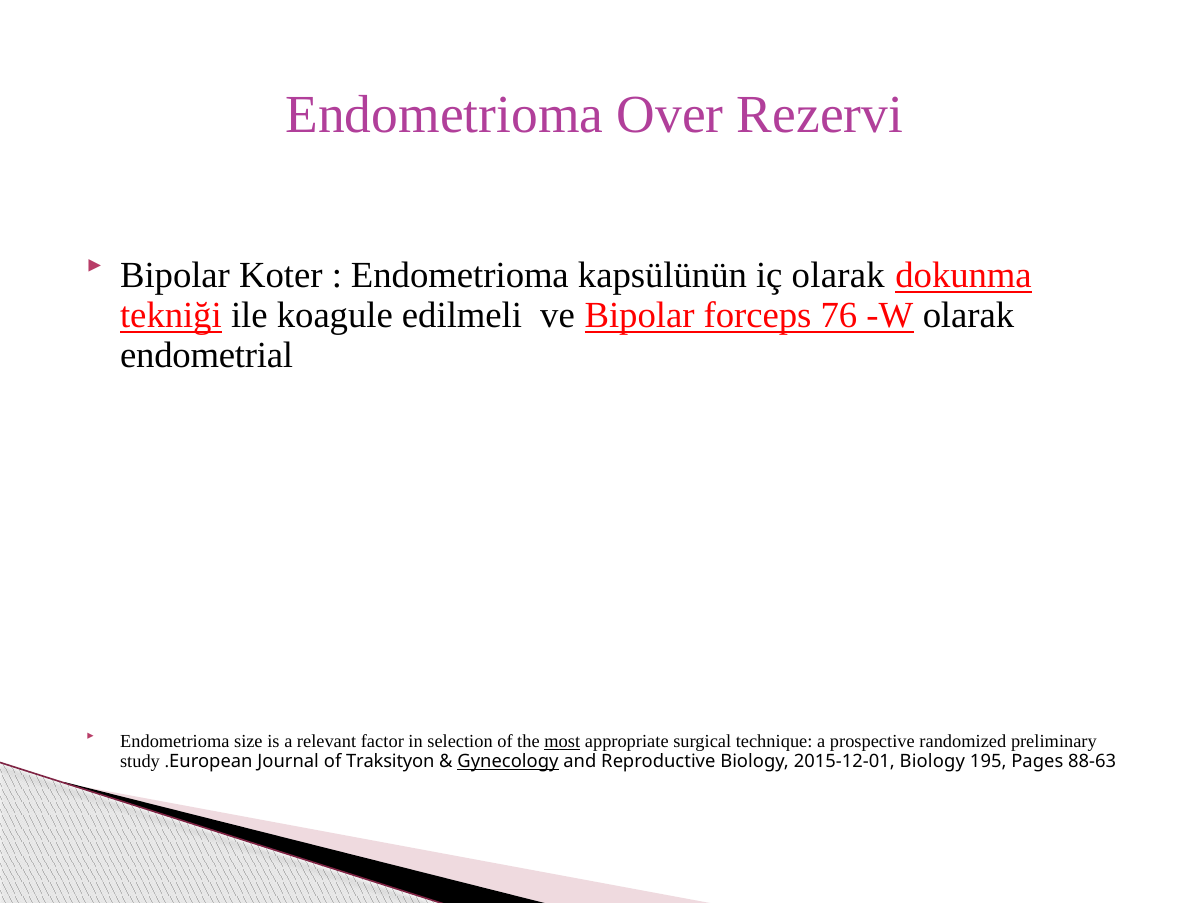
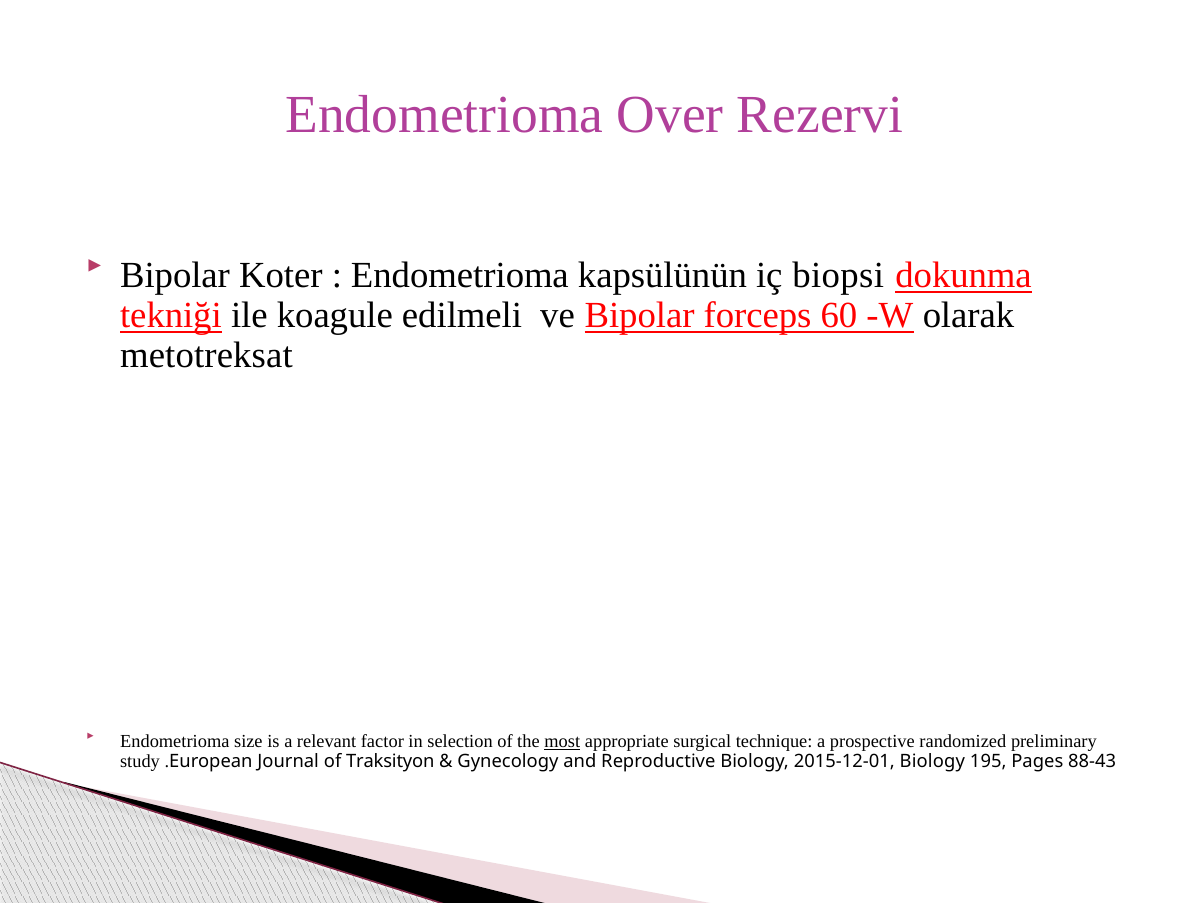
iç olarak: olarak -> biopsi (838, 276)
76: 76 -> 60 (839, 315)
endometrial: endometrial -> metotreksat (206, 355)
Gynecology underline: present -> none (508, 761)
88-63: 88-63 -> 88-43 (1092, 761)
